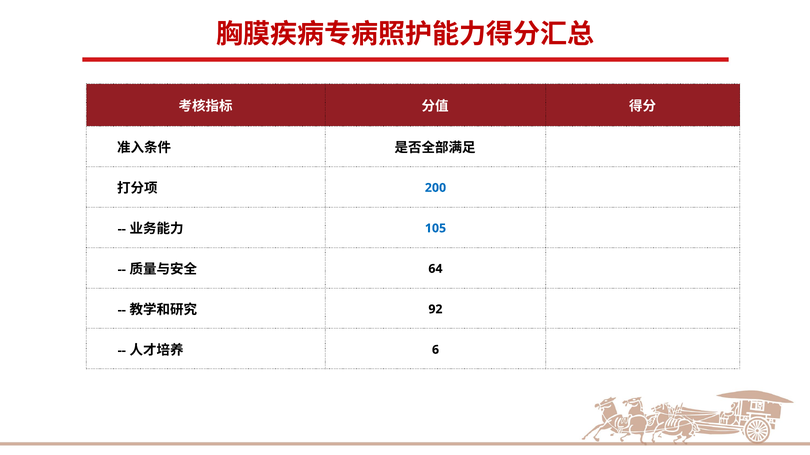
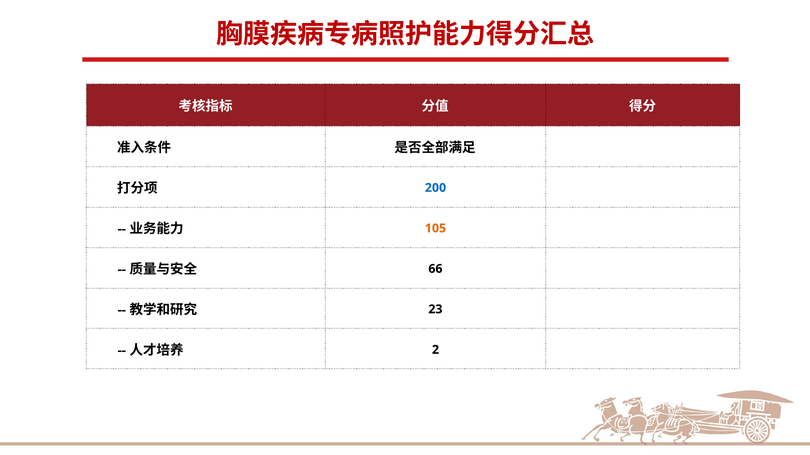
105 colour: blue -> orange (435, 229)
64: 64 -> 66 (435, 269)
92: 92 -> 23 (435, 310)
6: 6 -> 2 (436, 350)
